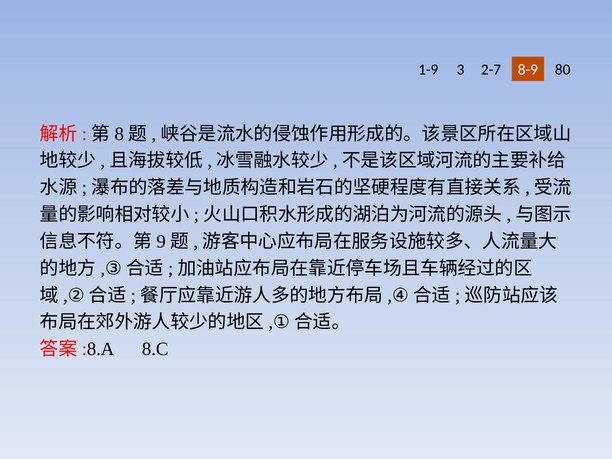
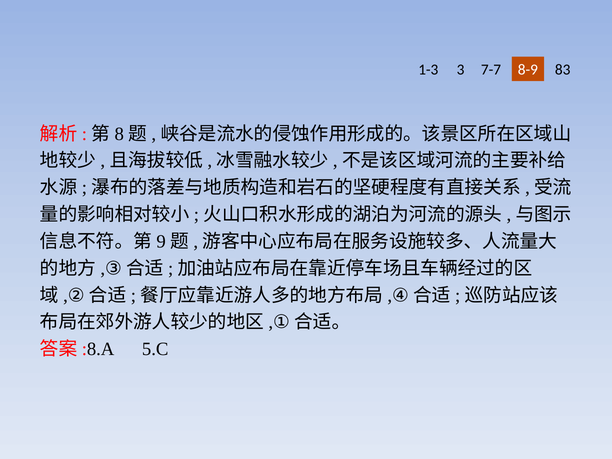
1-9: 1-9 -> 1-3 (428, 70)
2-7: 2-7 -> 7-7 (491, 70)
80: 80 -> 83 (563, 70)
8.C: 8.C -> 5.C (155, 349)
